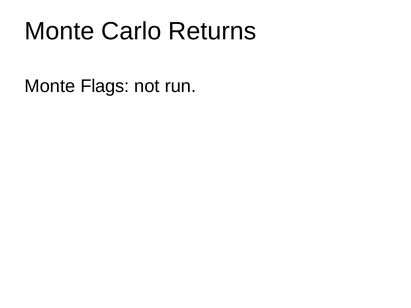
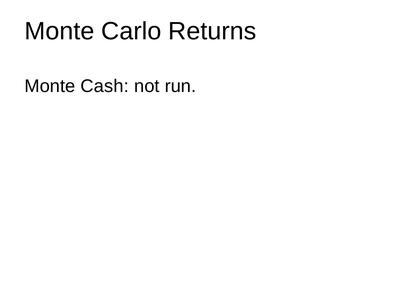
Flags: Flags -> Cash (105, 86)
